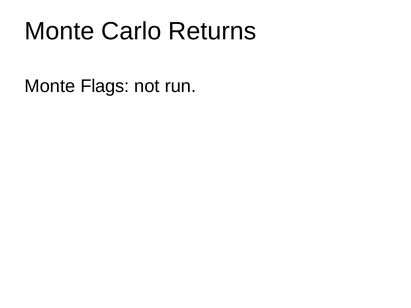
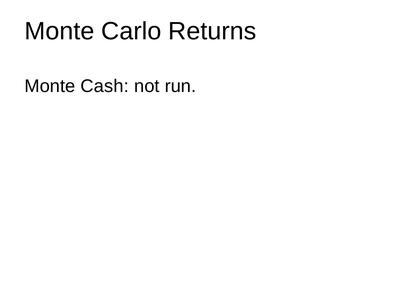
Flags: Flags -> Cash (105, 86)
